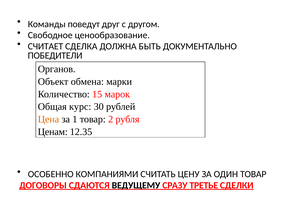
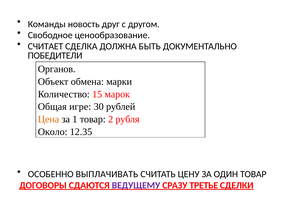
поведут: поведут -> новость (84, 24)
курс: курс -> игре (80, 107)
Ценам: Ценам -> Около (53, 132)
КОМПАНИЯМИ: КОМПАНИЯМИ -> ВЫПЛАЧИВАТЬ (107, 175)
ВЕДУЩЕМУ colour: black -> purple (136, 186)
